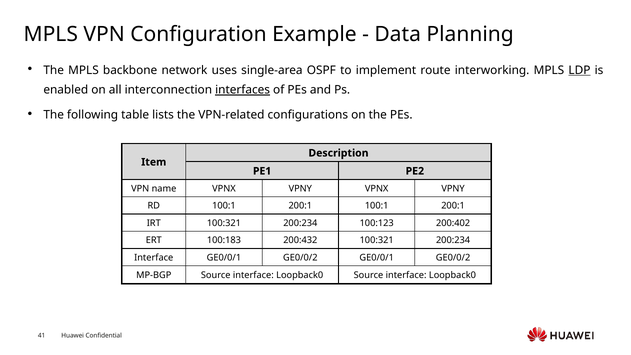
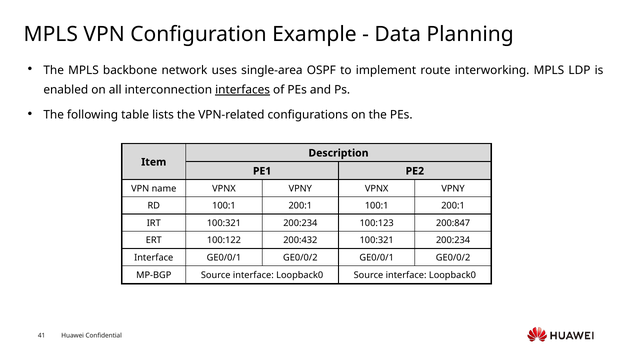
LDP underline: present -> none (579, 70)
200:402: 200:402 -> 200:847 (453, 223)
100:183: 100:183 -> 100:122 (224, 240)
